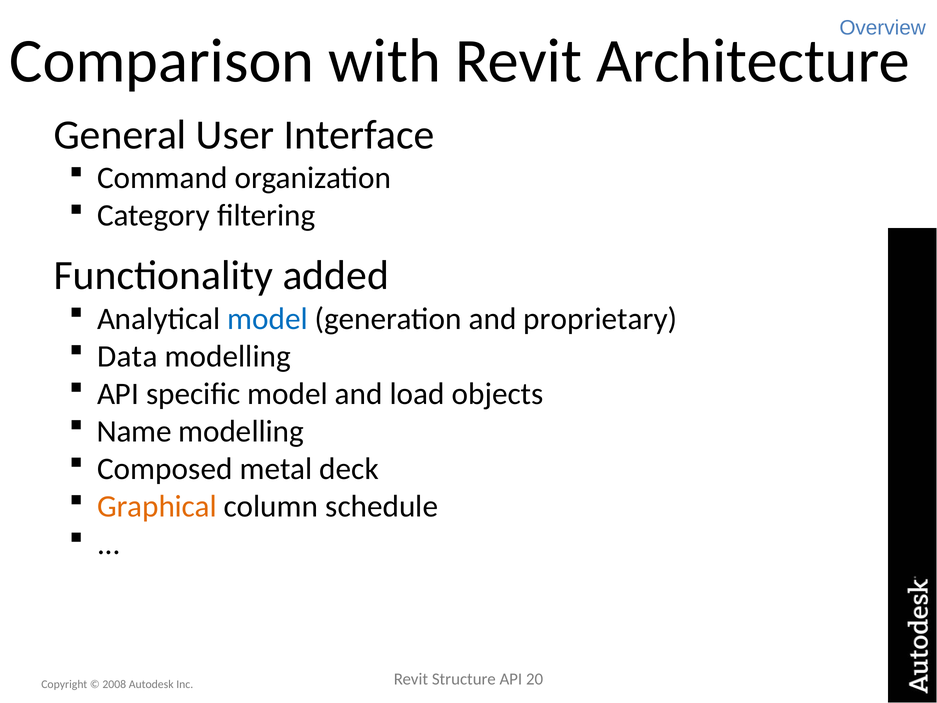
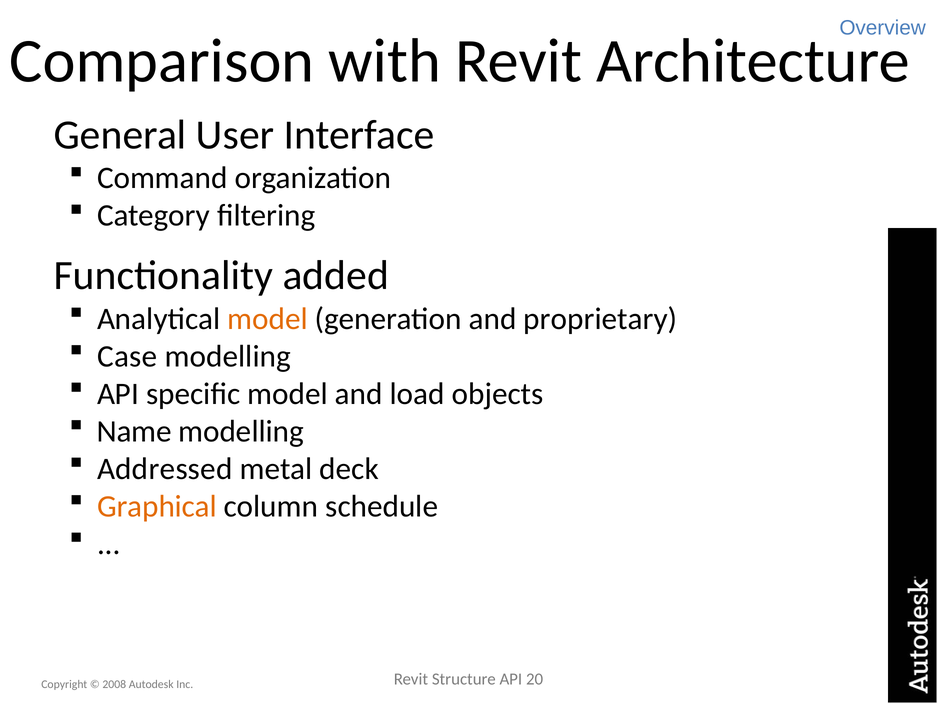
model colour: blue -> orange (268, 319)
Data: Data -> Case (127, 356)
Composed: Composed -> Addressed (165, 469)
